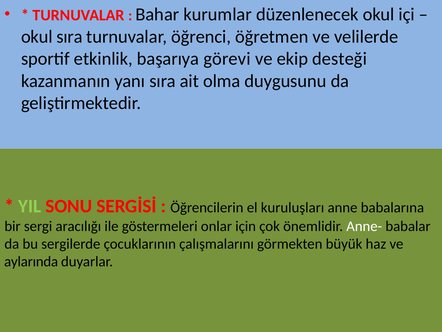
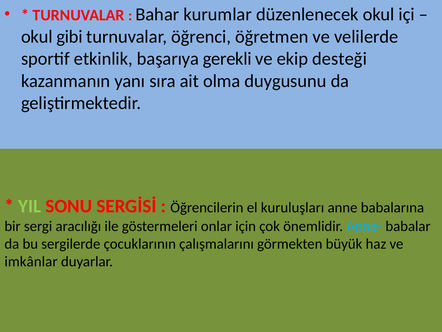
okul sıra: sıra -> gibi (70, 37)
görevi: görevi -> gerekli (227, 59)
Anne- colour: white -> light blue (364, 226)
aylarında: aylarında -> imkânlar (31, 261)
